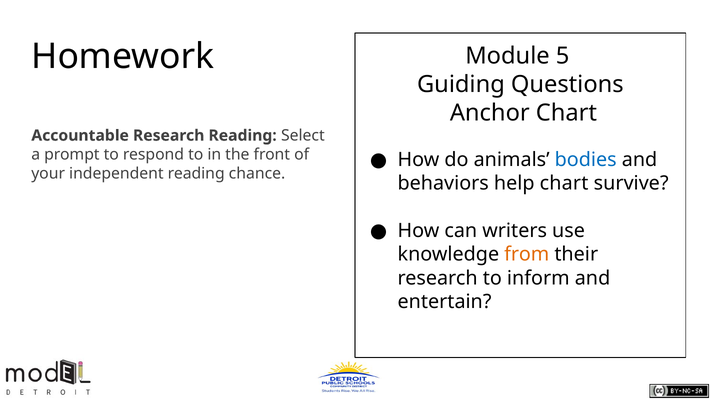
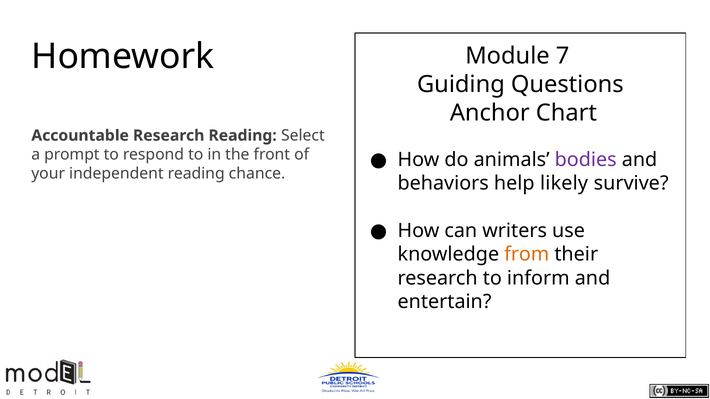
5: 5 -> 7 (563, 56)
bodies colour: blue -> purple (586, 160)
help chart: chart -> likely (564, 184)
